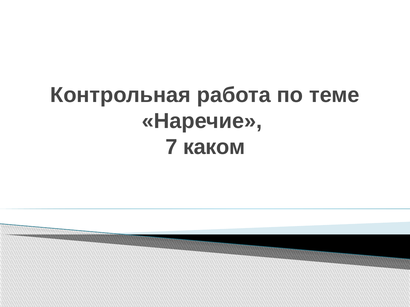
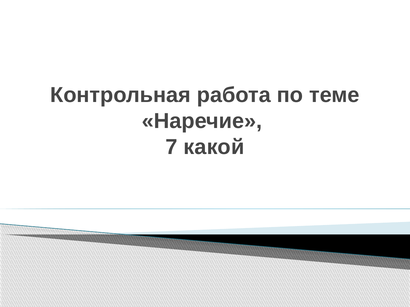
каком: каком -> какой (214, 147)
